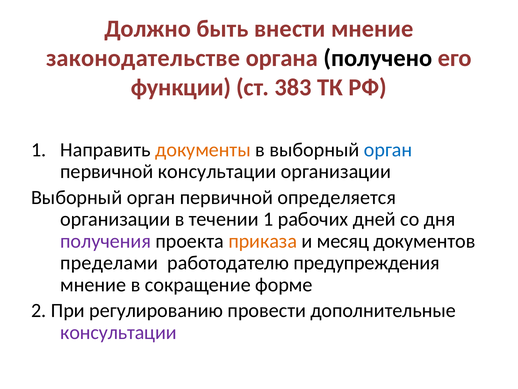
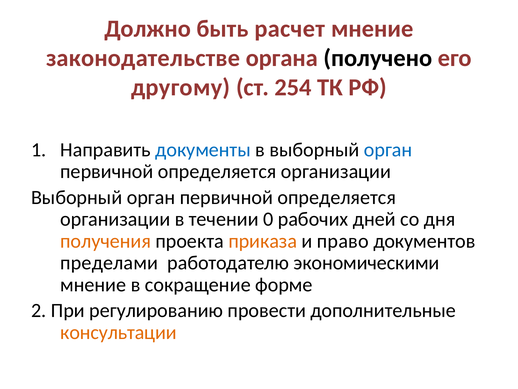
внести: внести -> расчет (290, 29)
функции: функции -> другому (181, 87)
383: 383 -> 254 (293, 87)
документы colour: orange -> blue (203, 150)
консультации: консультации -> определяется (217, 171)
течении 1: 1 -> 0 (268, 219)
получения colour: purple -> orange (106, 241)
месяц: месяц -> право (343, 241)
предупреждения: предупреждения -> экономическими (367, 263)
консультации colour: purple -> orange (118, 332)
